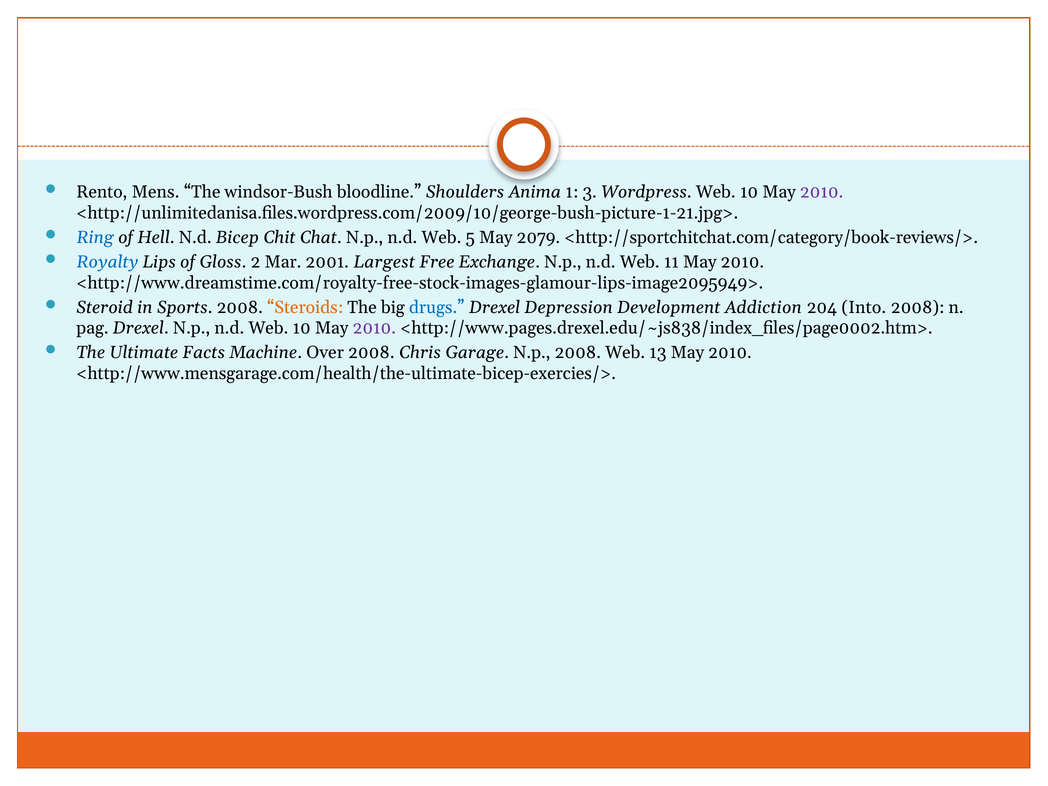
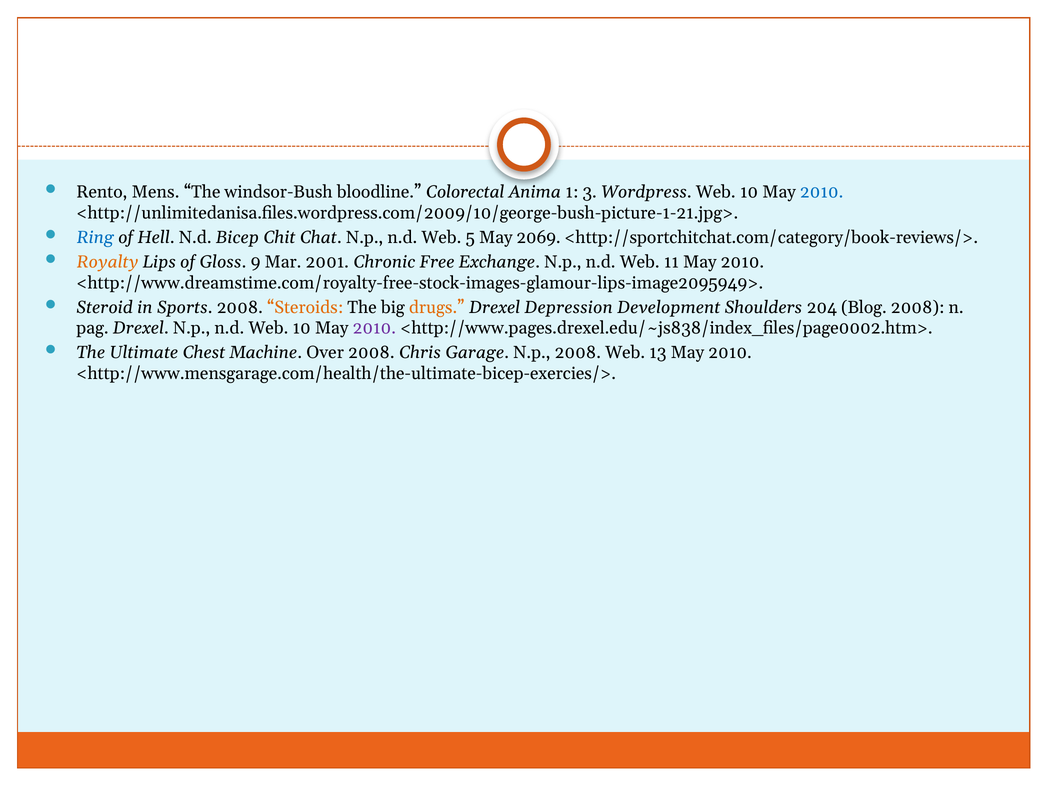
Shoulders: Shoulders -> Colorectal (465, 192)
2010 colour: purple -> blue (822, 192)
2079: 2079 -> 2069 (539, 237)
Royalty colour: blue -> orange (107, 262)
2: 2 -> 9 (256, 262)
Largest: Largest -> Chronic (384, 262)
drugs colour: blue -> orange (437, 307)
Addiction: Addiction -> Shoulders (763, 307)
Into: Into -> Blog (864, 307)
Facts: Facts -> Chest (204, 353)
